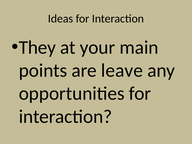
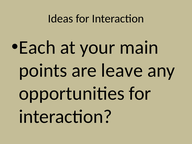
They: They -> Each (37, 47)
